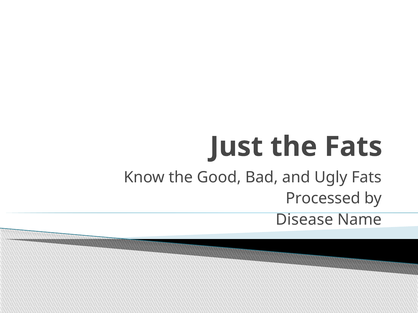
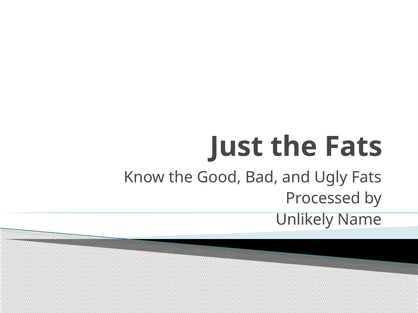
Disease: Disease -> Unlikely (305, 220)
